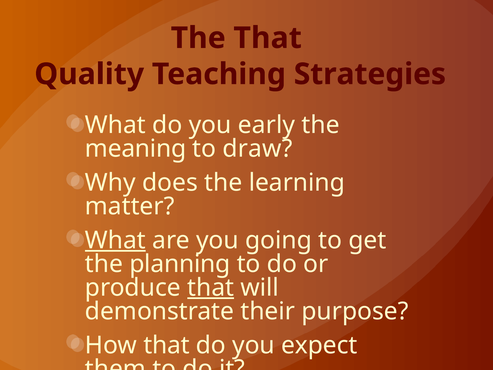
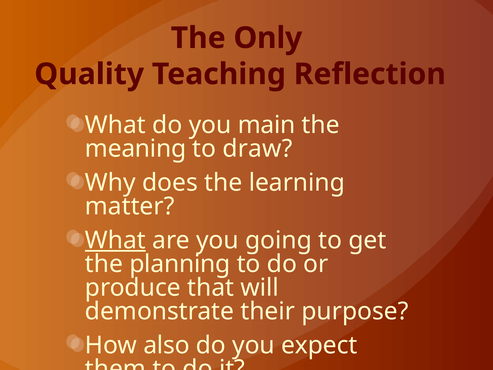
The That: That -> Only (268, 38)
Strategies: Strategies -> Reflection (370, 74)
early: early -> main (267, 125)
that underline: present -> none (211, 287)
How that: that -> also (166, 345)
